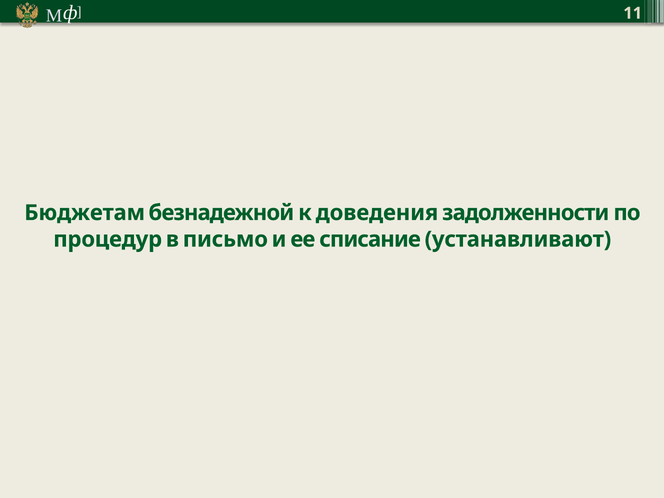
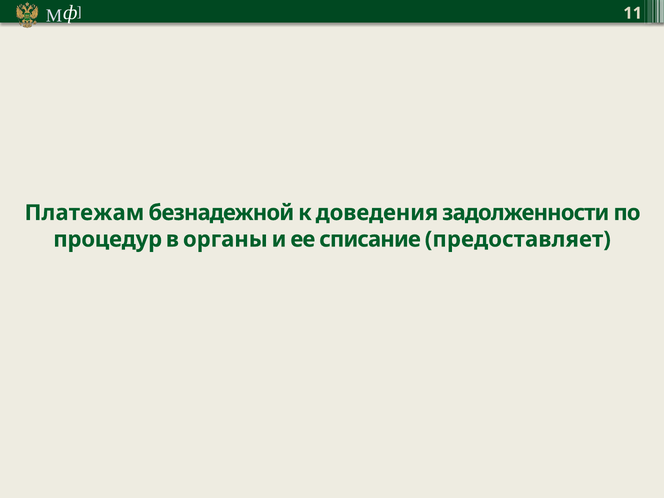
Бюджетам: Бюджетам -> Платежам (84, 213)
письмо: письмо -> органы (225, 239)
устанавливают: устанавливают -> предоставляет (518, 239)
